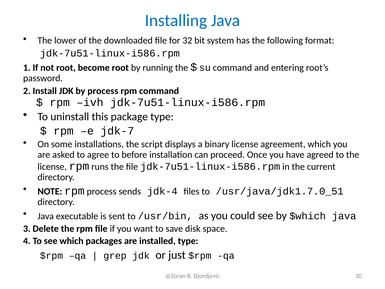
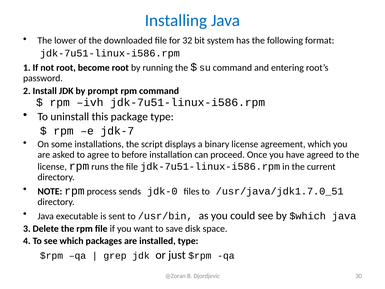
by process: process -> prompt (103, 91)
jdk-4: jdk-4 -> jdk-0 (162, 191)
